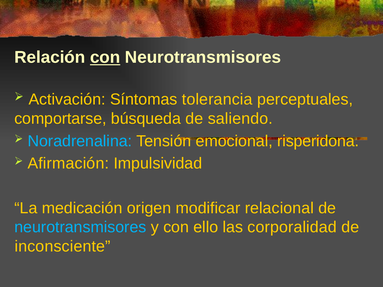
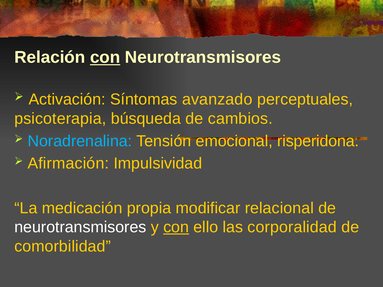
tolerancia: tolerancia -> avanzado (217, 99)
comportarse: comportarse -> psicoterapia (60, 119)
saliendo: saliendo -> cambios (240, 119)
origen: origen -> propia (149, 208)
neurotransmisores colour: light blue -> white (80, 227)
con underline: none -> present (176, 227)
inconsciente: inconsciente -> comorbilidad (63, 247)
